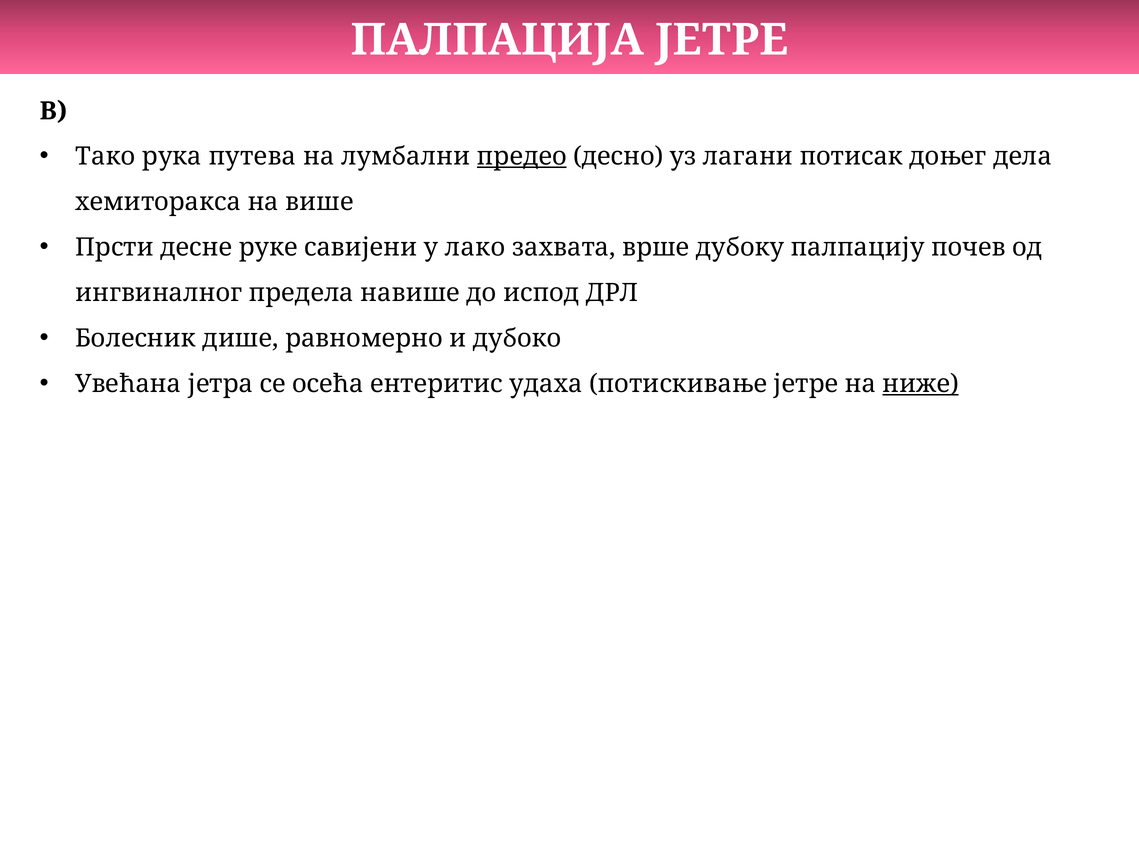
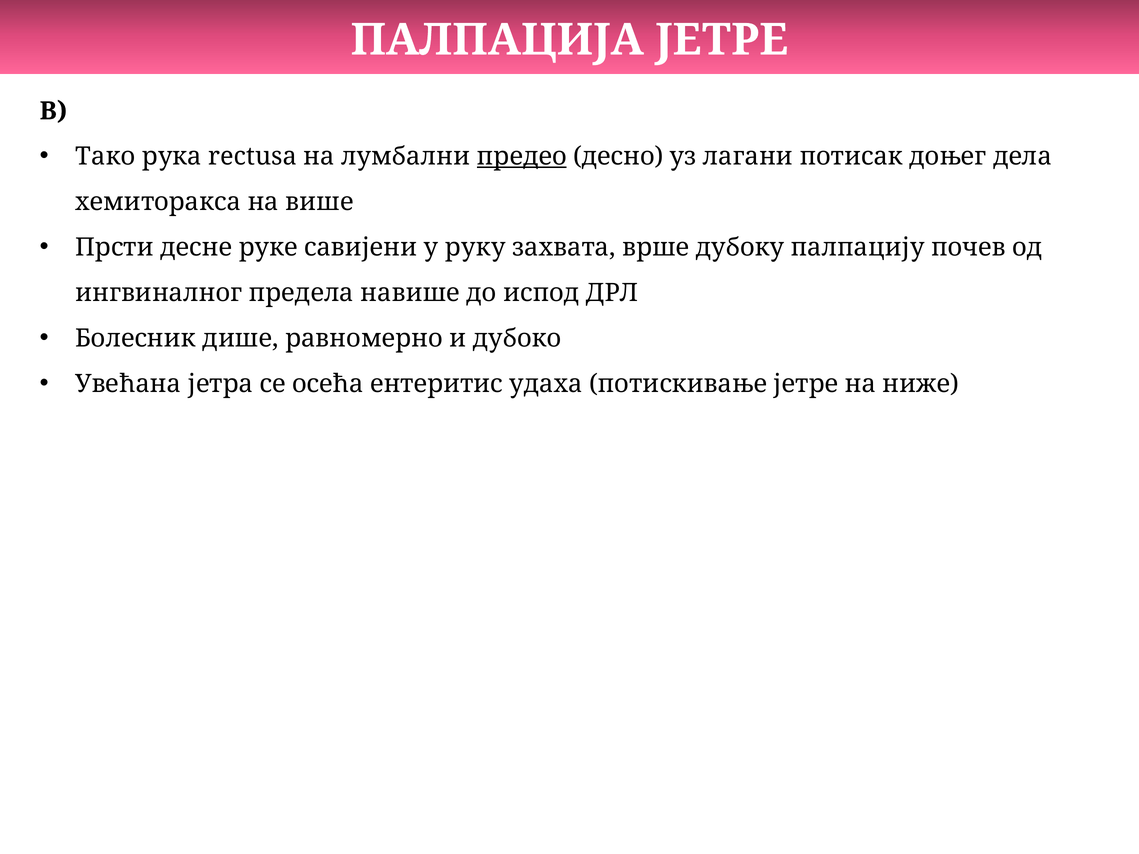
путева: путева -> rectusa (252, 157)
лако: лако -> руку (475, 248)
ниже underline: present -> none (921, 384)
